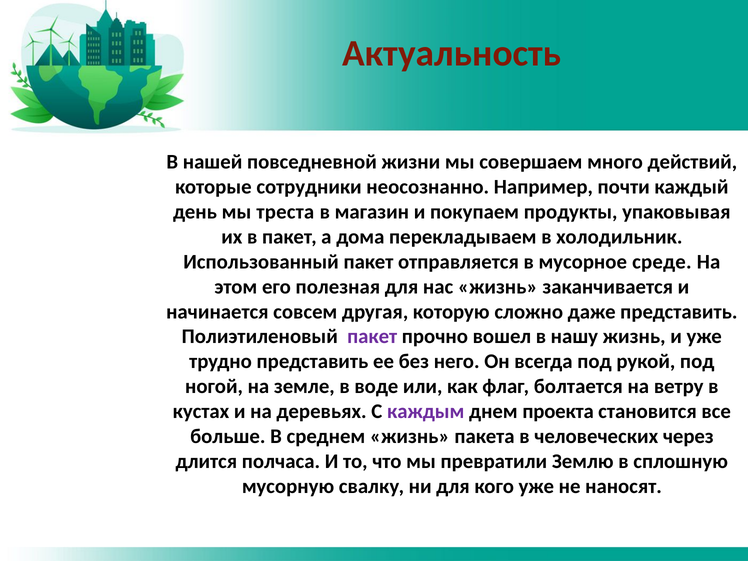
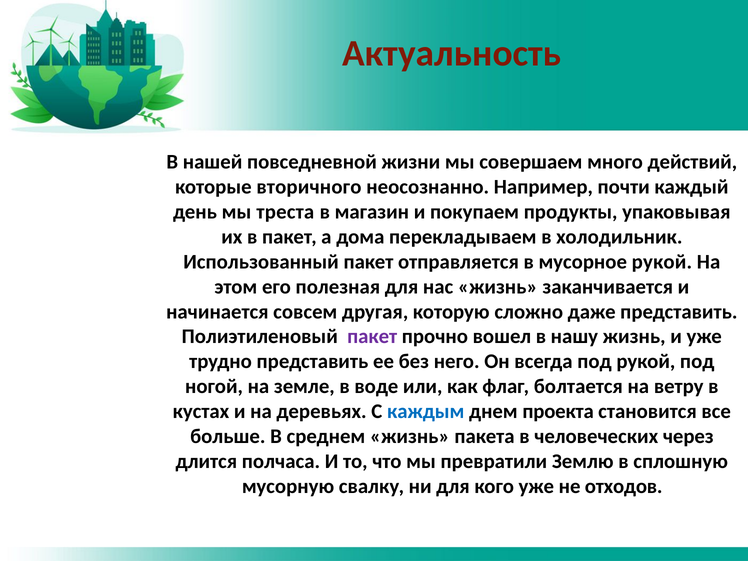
сотрудники: сотрудники -> вторичного (309, 187)
мусорное среде: среде -> рукой (662, 262)
каждым colour: purple -> blue (426, 411)
наносят: наносят -> отходов (624, 486)
